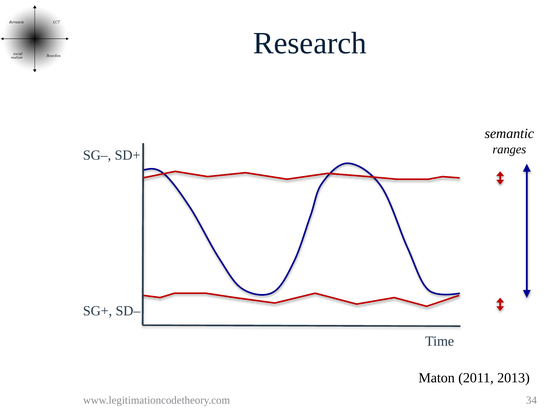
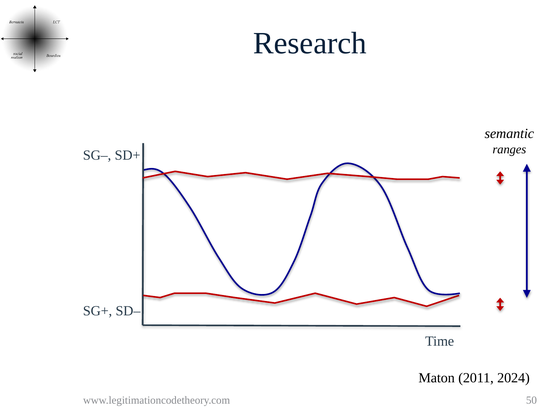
2013: 2013 -> 2024 (513, 377)
34: 34 -> 50 (531, 400)
